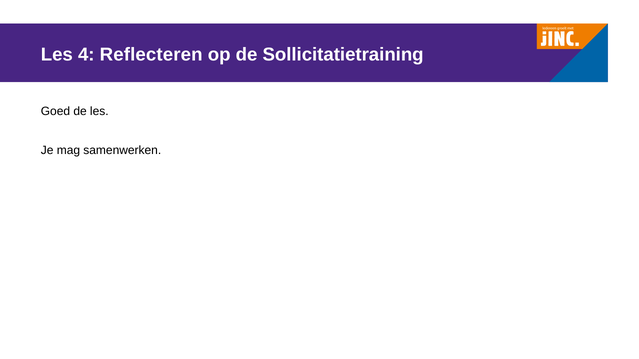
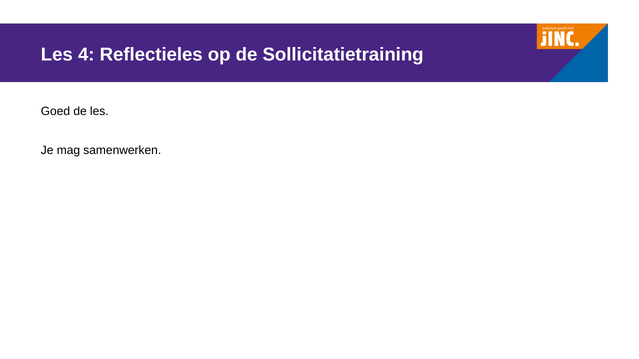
Reflecteren: Reflecteren -> Reflectieles (151, 55)
